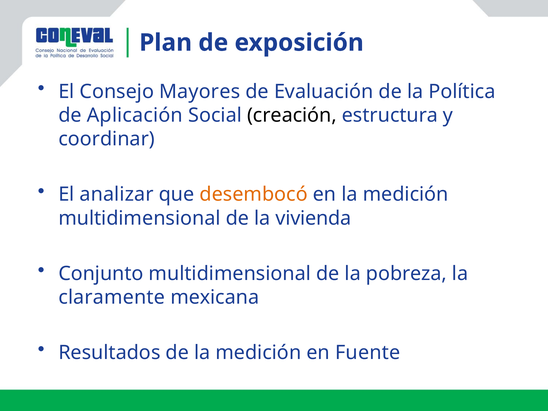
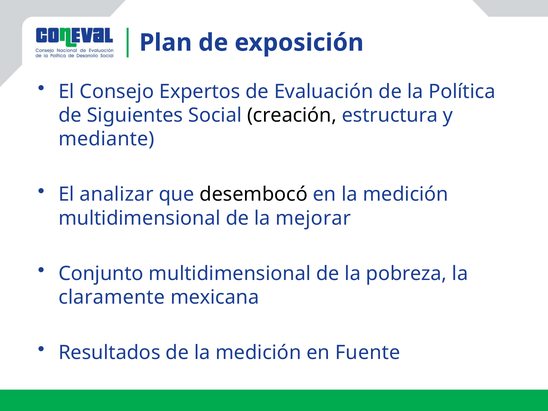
Mayores: Mayores -> Expertos (200, 92)
Aplicación: Aplicación -> Siguientes (135, 115)
coordinar: coordinar -> mediante (107, 139)
desembocó colour: orange -> black (254, 194)
vivienda: vivienda -> mejorar (313, 218)
